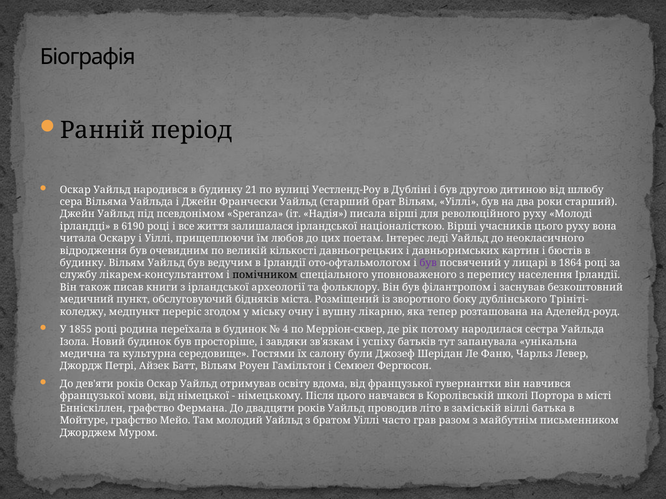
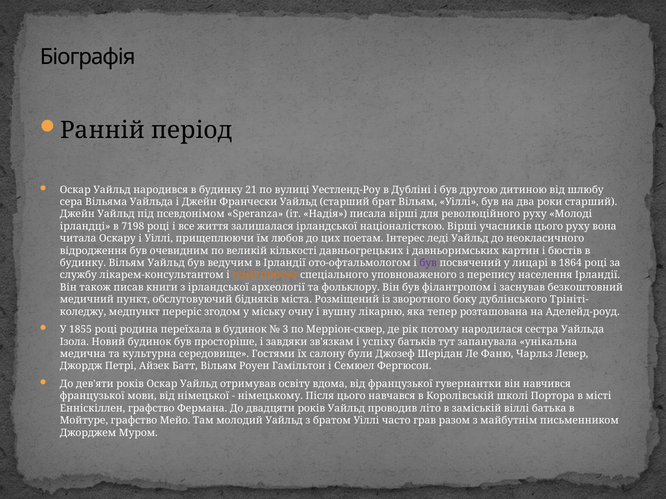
6190: 6190 -> 7198 (133, 227)
помічником colour: black -> orange (265, 275)
4: 4 -> 3 (285, 330)
